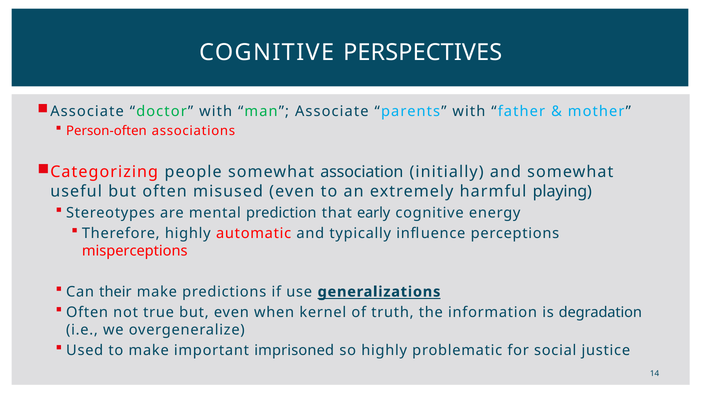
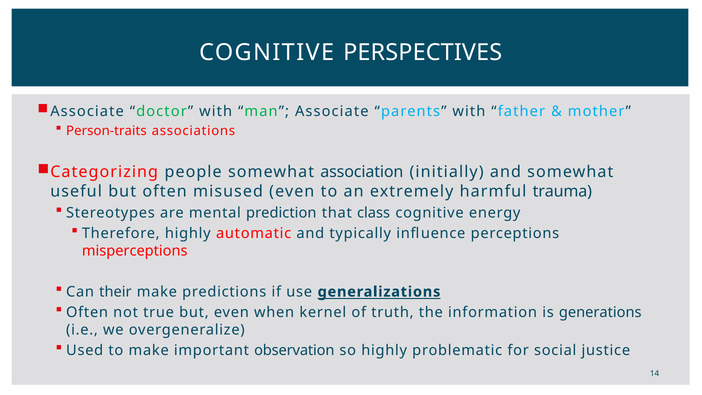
Person-often: Person-often -> Person-traits (106, 131)
playing: playing -> trauma (562, 191)
early: early -> class (374, 213)
degradation: degradation -> generations (600, 312)
imprisoned: imprisoned -> observation (294, 350)
